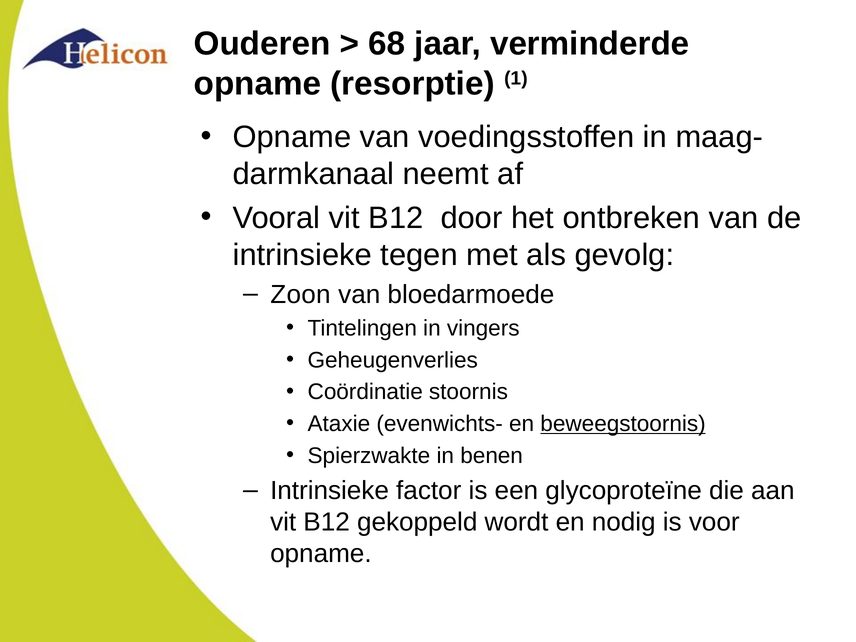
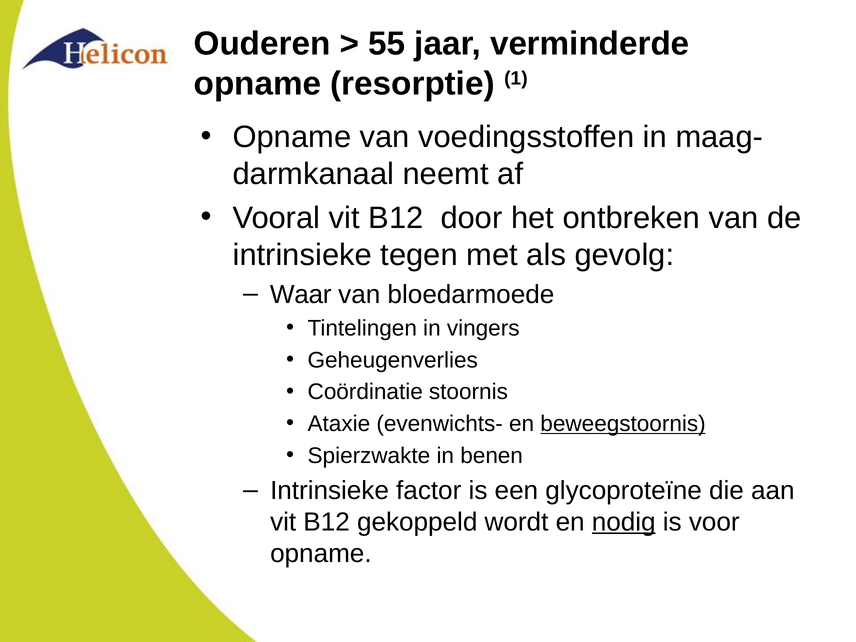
68: 68 -> 55 (387, 44)
Zoon: Zoon -> Waar (301, 294)
nodig underline: none -> present (624, 522)
